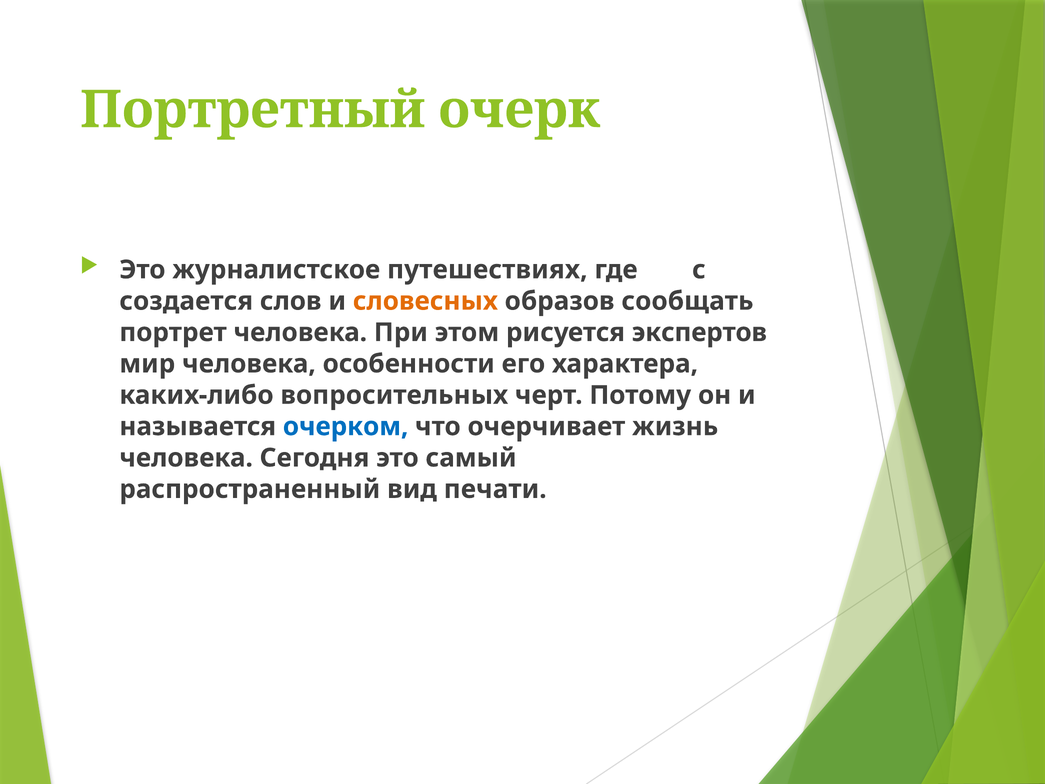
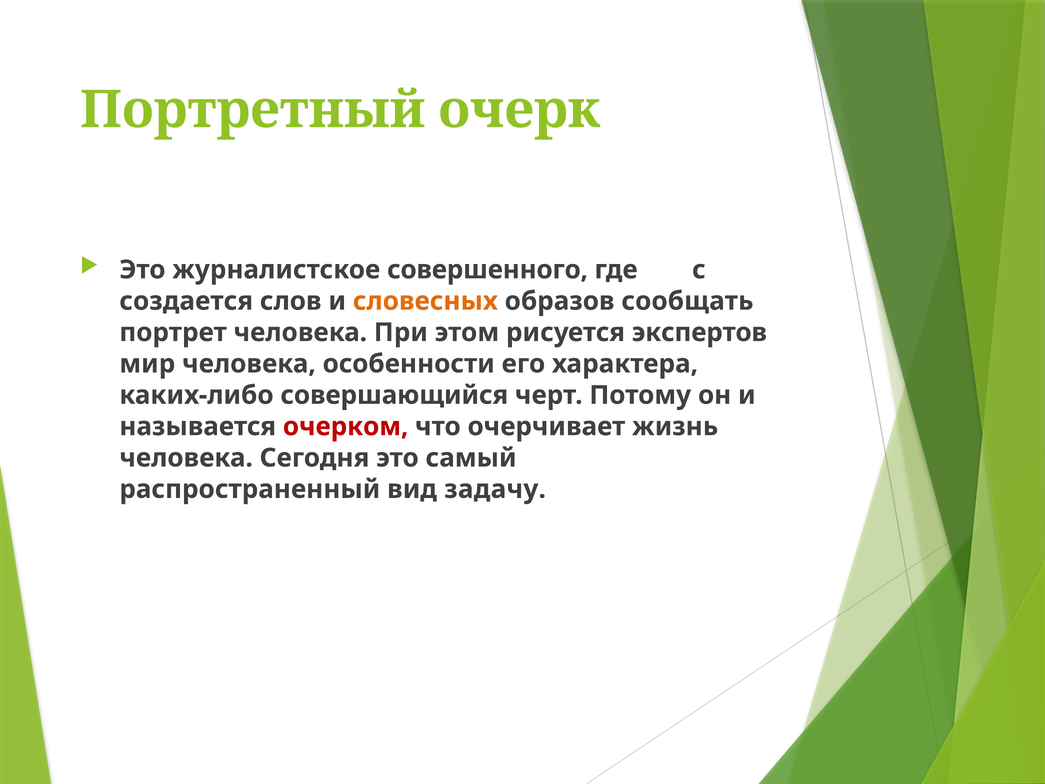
путешествиях: путешествиях -> совершенного (488, 270)
вопросительных: вопросительных -> совершающийся (394, 395)
очерком colour: blue -> red (346, 426)
печати: печати -> задачу (495, 489)
